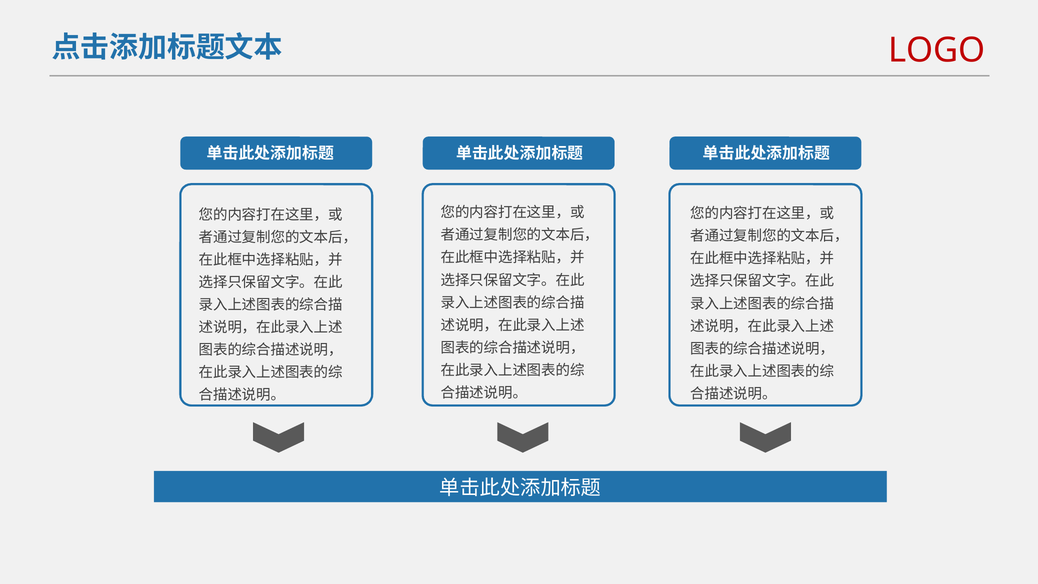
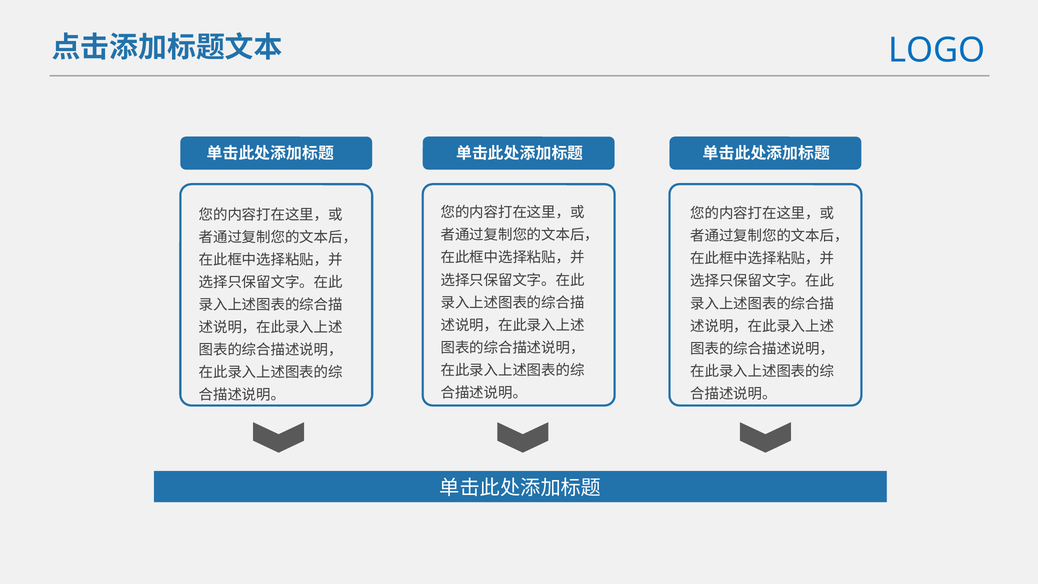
LOGO colour: red -> blue (937, 50)
